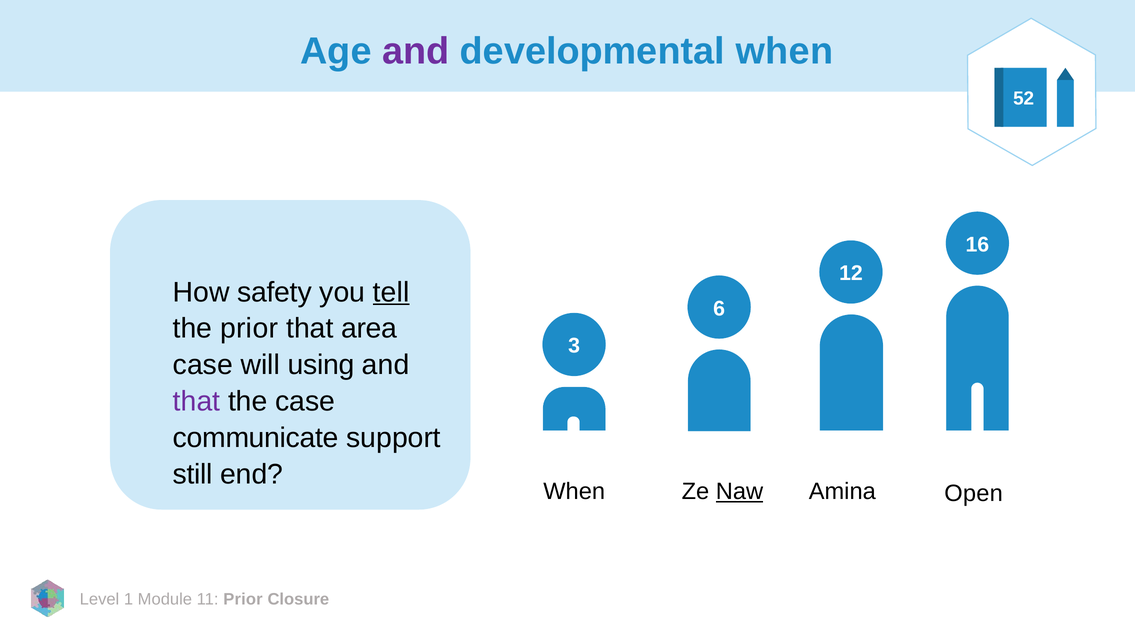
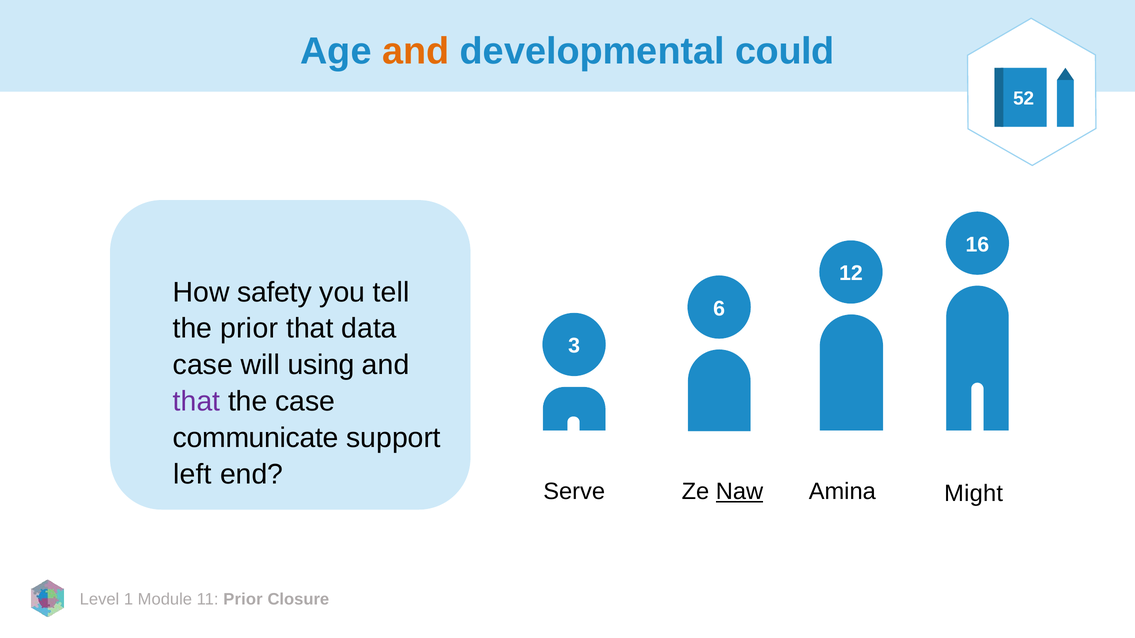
and colour: purple -> orange (416, 51)
developmental when: when -> could (785, 51)
tell underline: present -> none (391, 292)
area: area -> data (369, 329)
still: still -> left (192, 475)
When: When -> Serve (574, 492)
Open: Open -> Might (974, 494)
